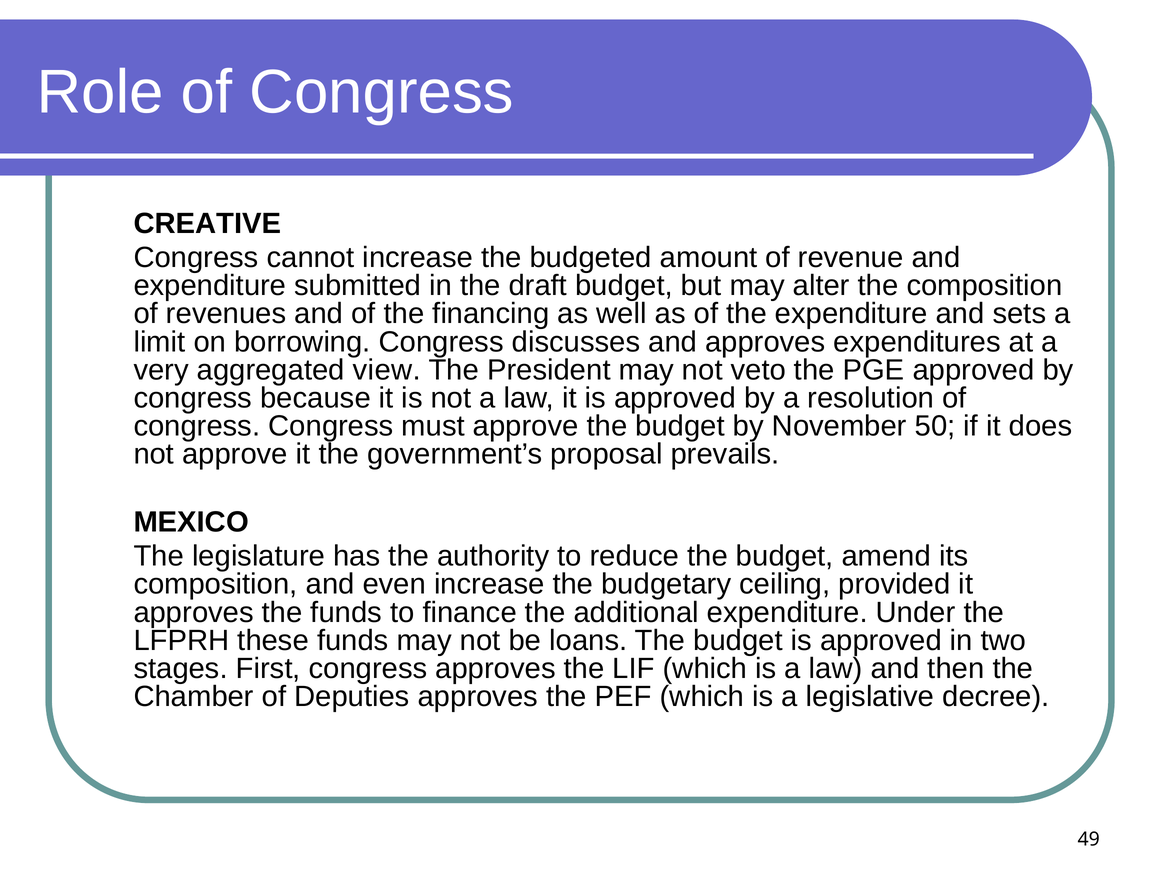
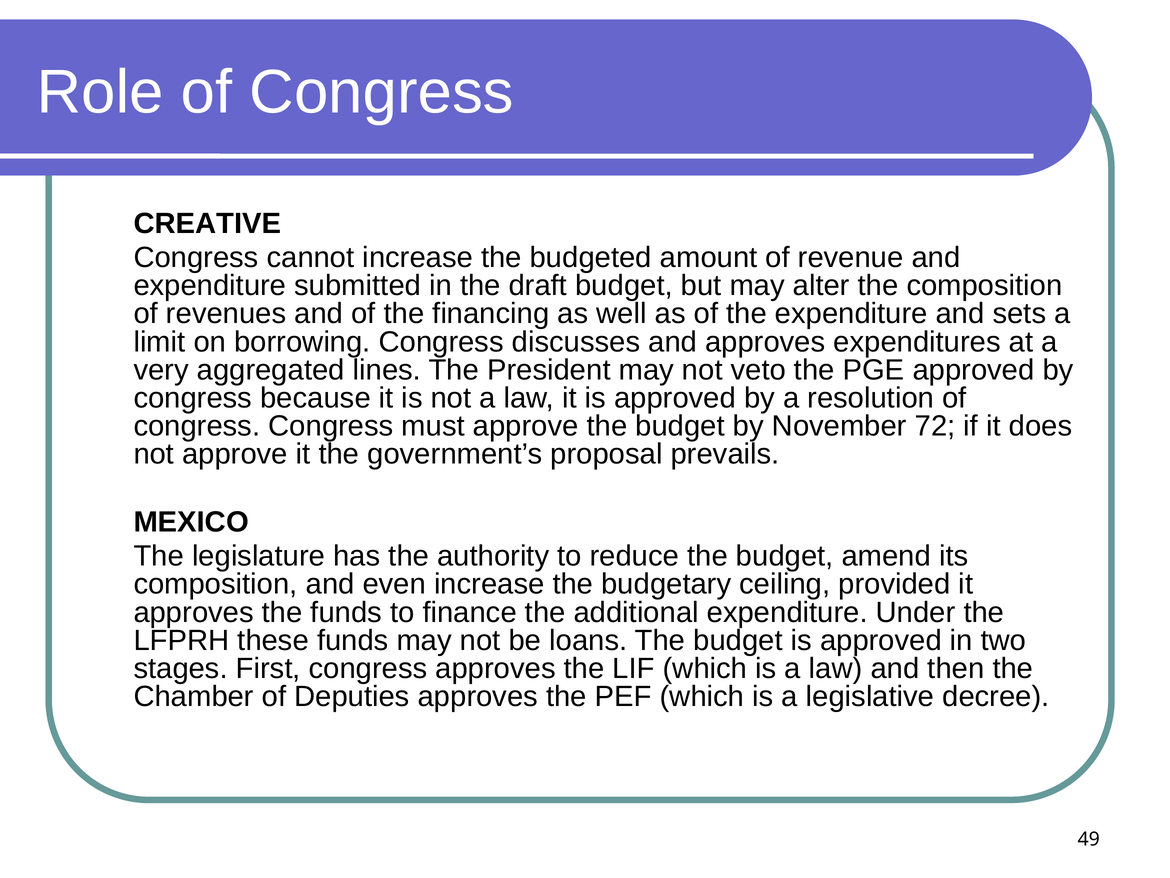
view: view -> lines (387, 370)
50: 50 -> 72 (935, 426)
